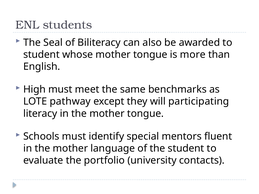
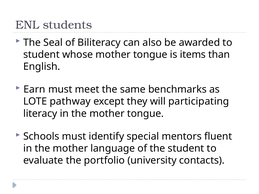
more: more -> items (193, 55)
High: High -> Earn (34, 90)
